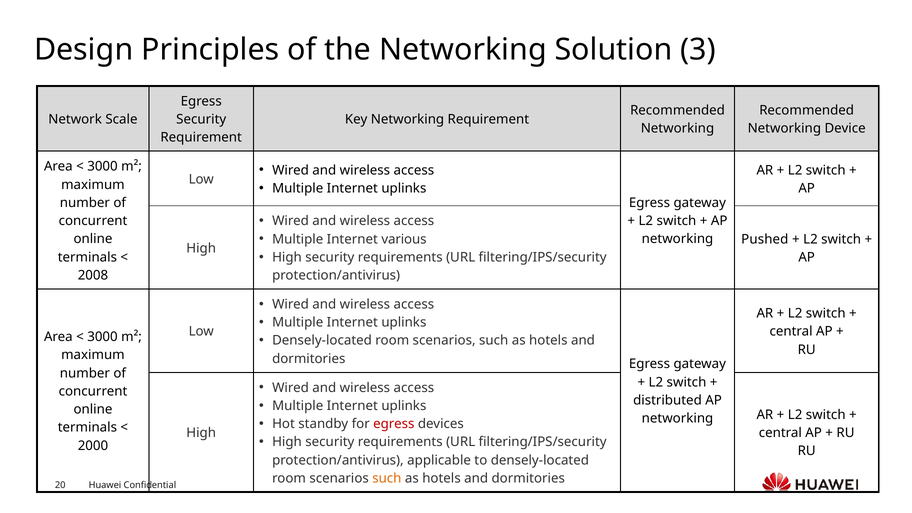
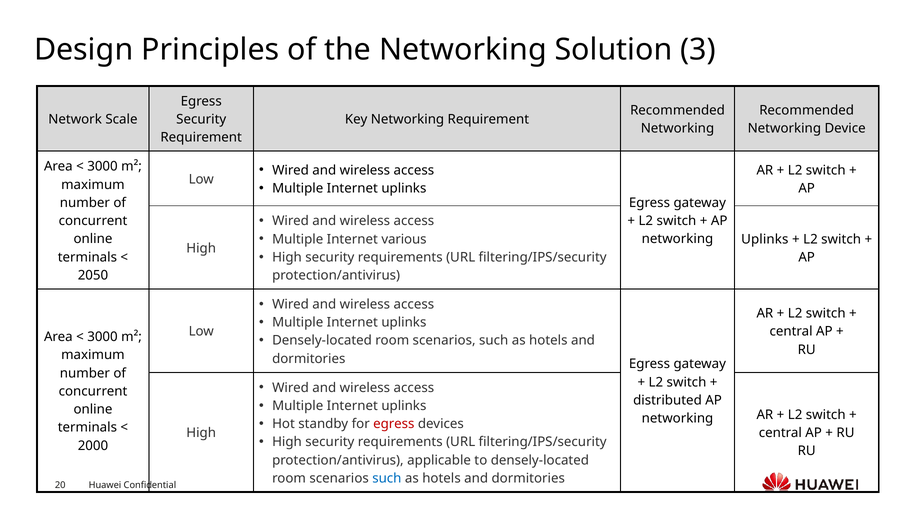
Pushed: Pushed -> Uplinks (765, 239)
2008: 2008 -> 2050 (93, 275)
such colour: orange -> blue (387, 478)
